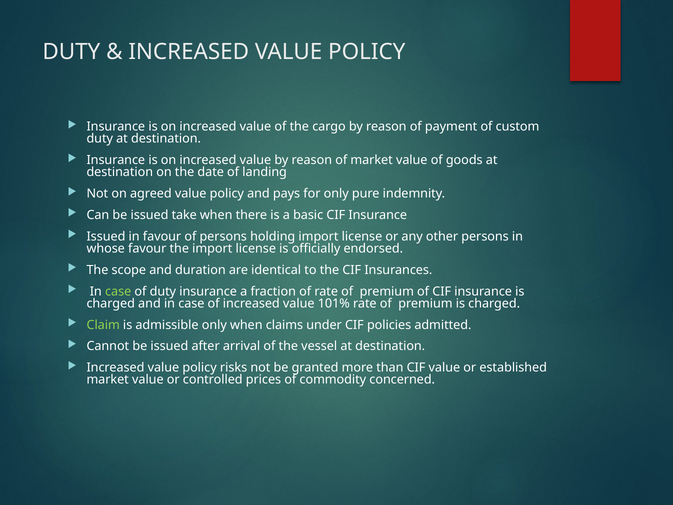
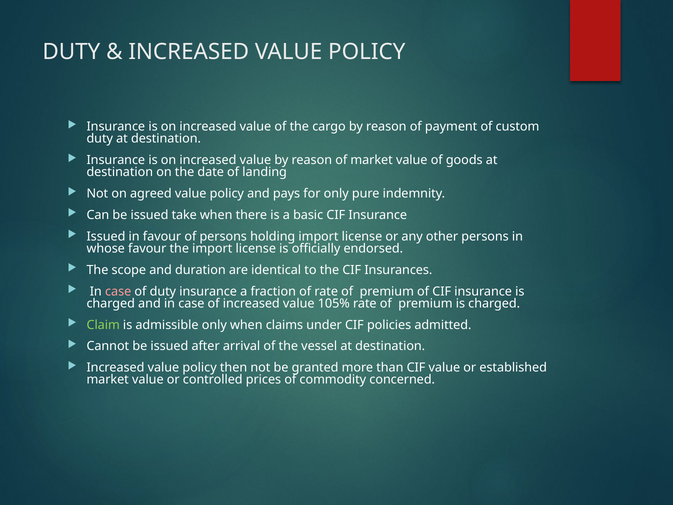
case colour: light green -> pink (118, 291)
101%: 101% -> 105% (334, 303)
risks: risks -> then (234, 368)
